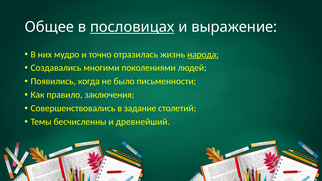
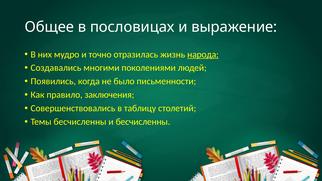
пословицах underline: present -> none (132, 27)
задание: задание -> таблицу (140, 108)
и древнейший: древнейший -> бесчисленны (143, 122)
